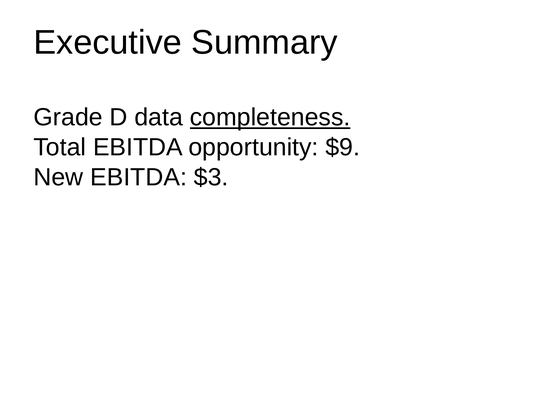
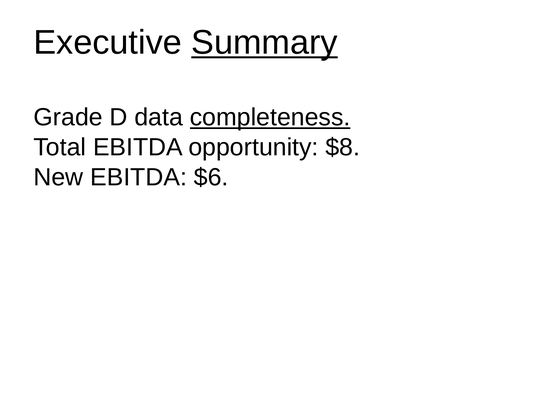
Summary underline: none -> present (264, 43)
$9: $9 -> $8 (343, 147)
$3: $3 -> $6 (211, 177)
